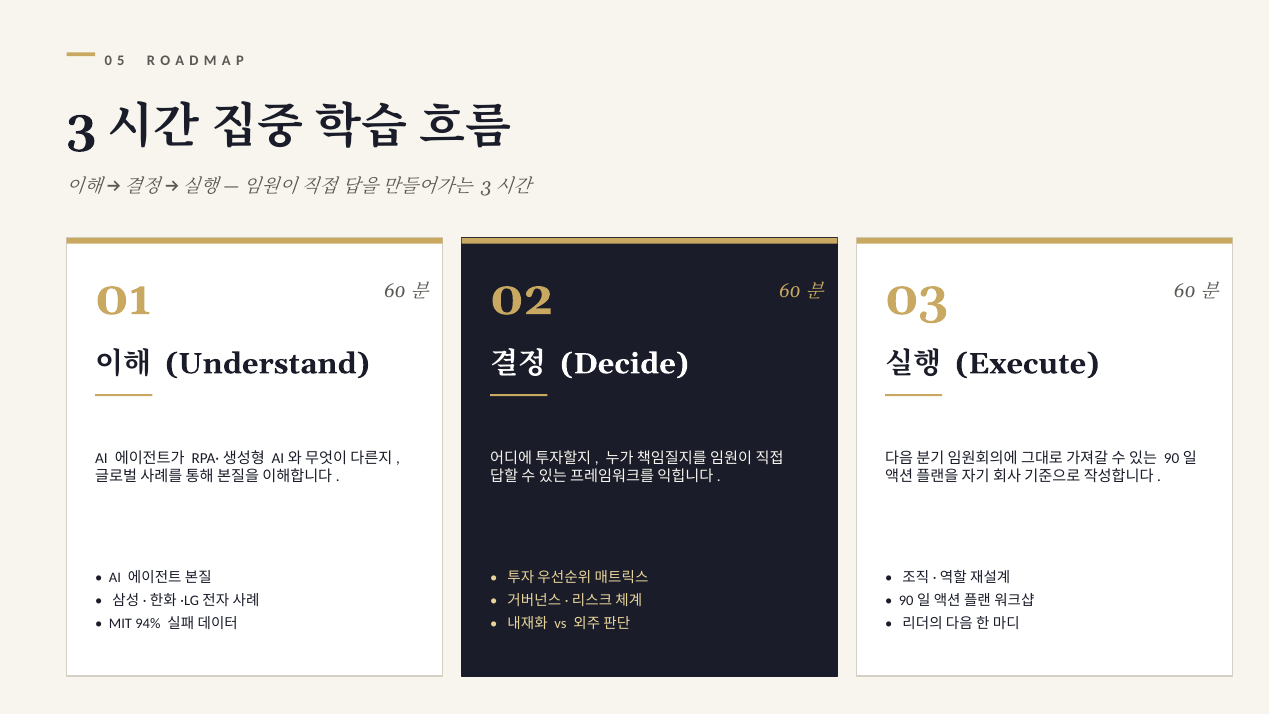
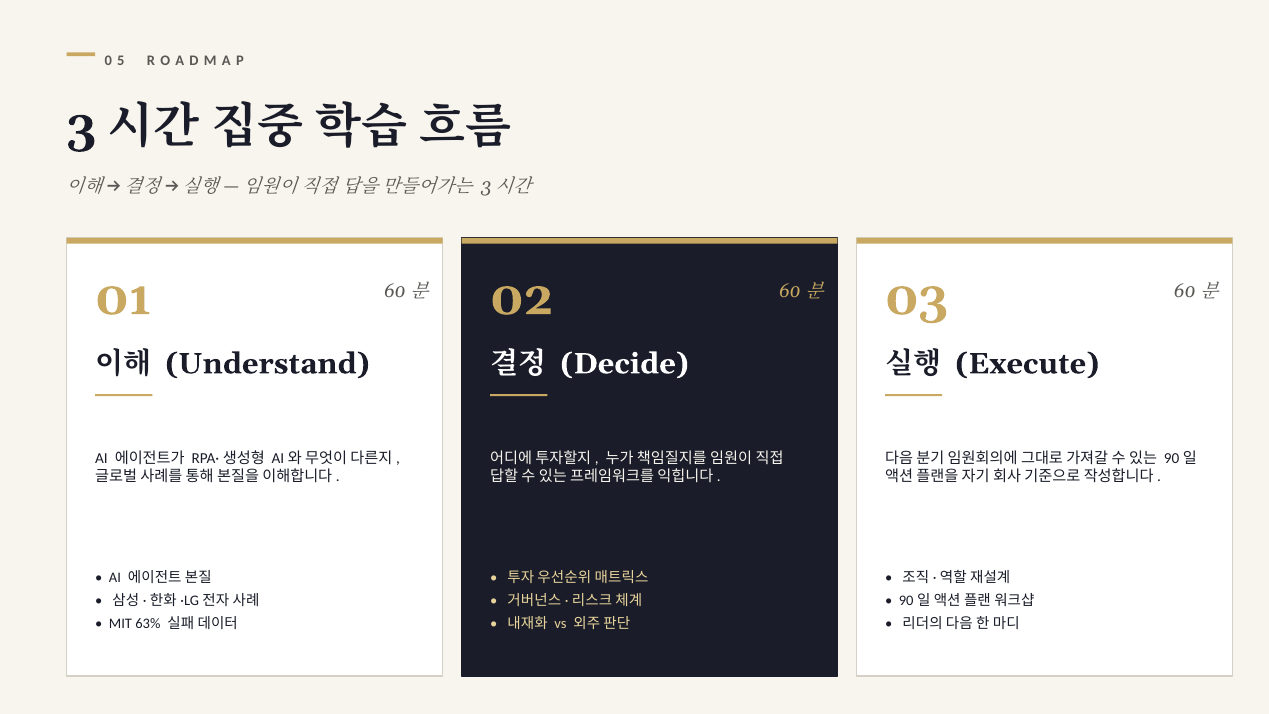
94%: 94% -> 63% (148, 623)
